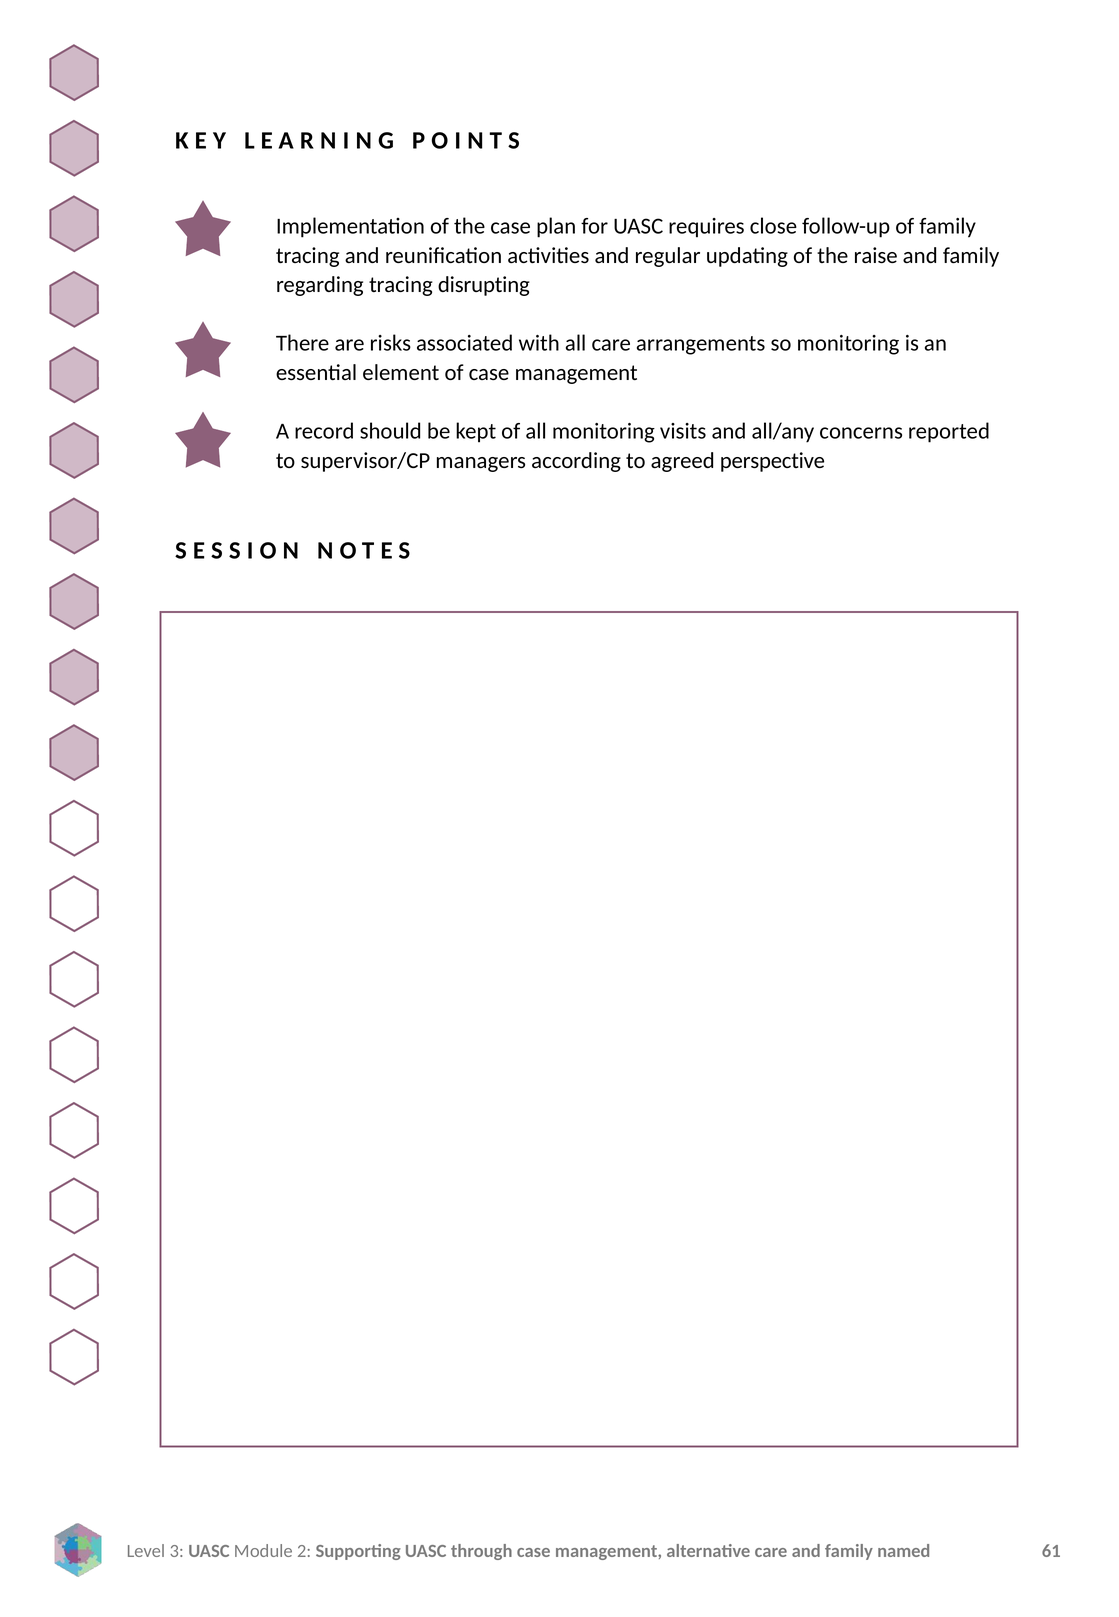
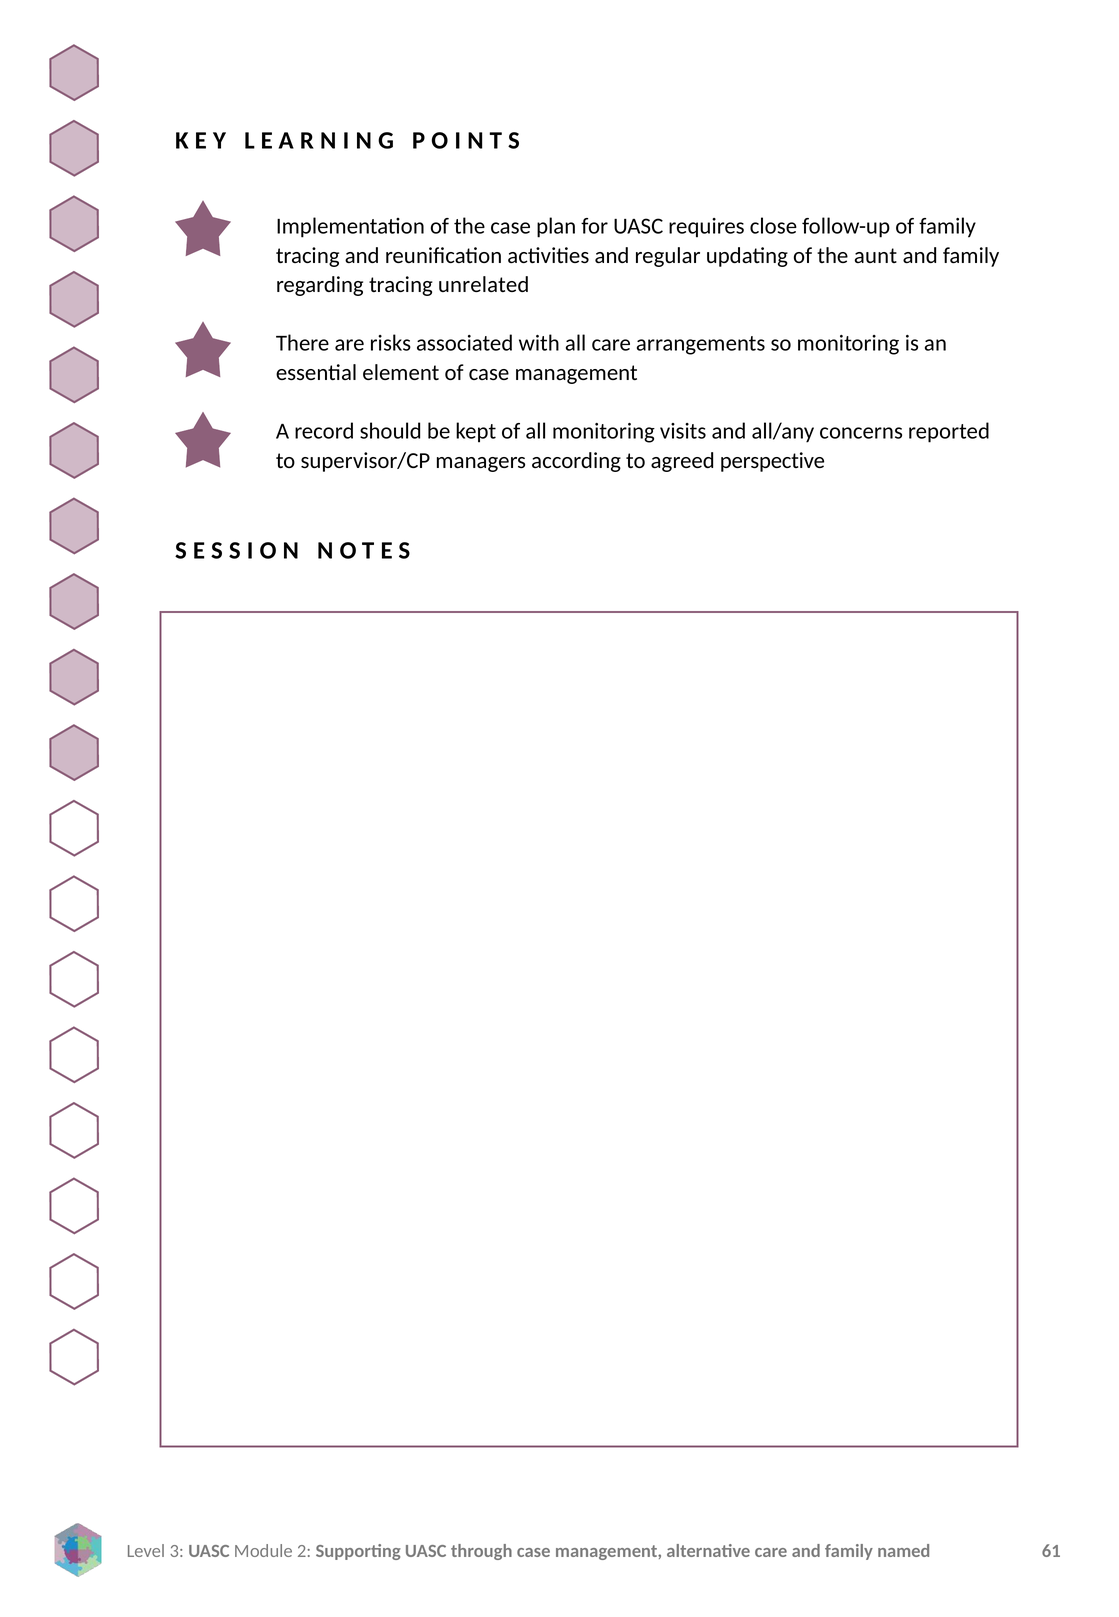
raise: raise -> aunt (875, 256)
disrupting: disrupting -> unrelated (484, 285)
